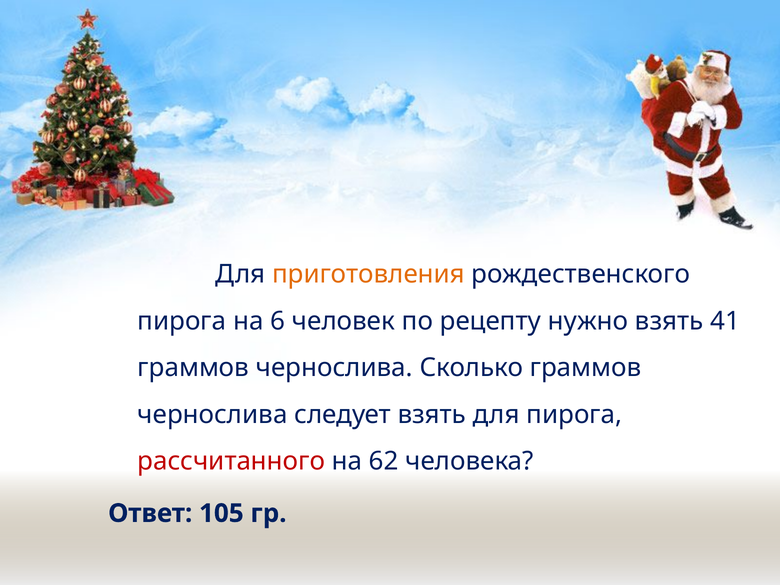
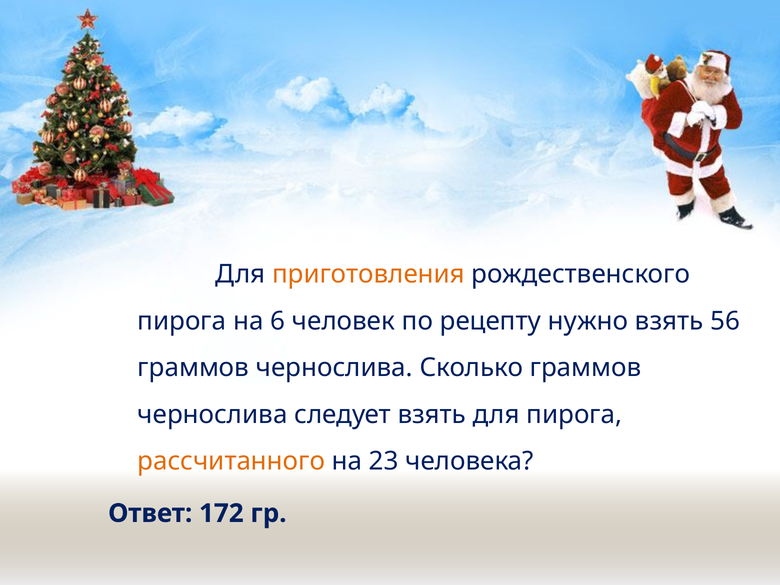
41: 41 -> 56 (725, 321)
рассчитанного colour: red -> orange (231, 461)
62: 62 -> 23 (384, 461)
105: 105 -> 172 (221, 513)
